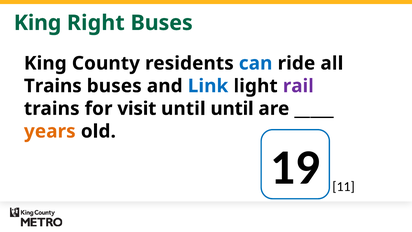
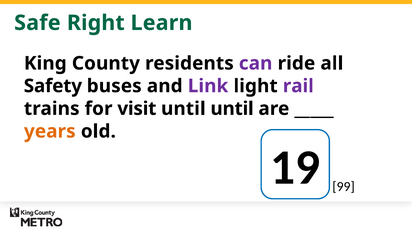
King: King -> Safe (37, 23)
Right Buses: Buses -> Learn (161, 23)
can colour: blue -> purple (256, 63)
Trains: Trains -> Safety (53, 86)
Link colour: blue -> purple (208, 86)
11: 11 -> 99 (344, 186)
